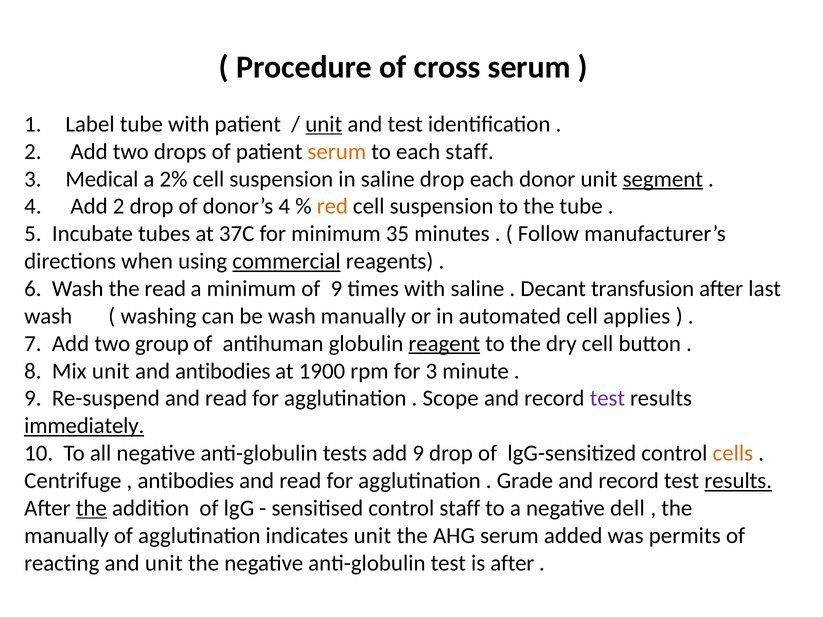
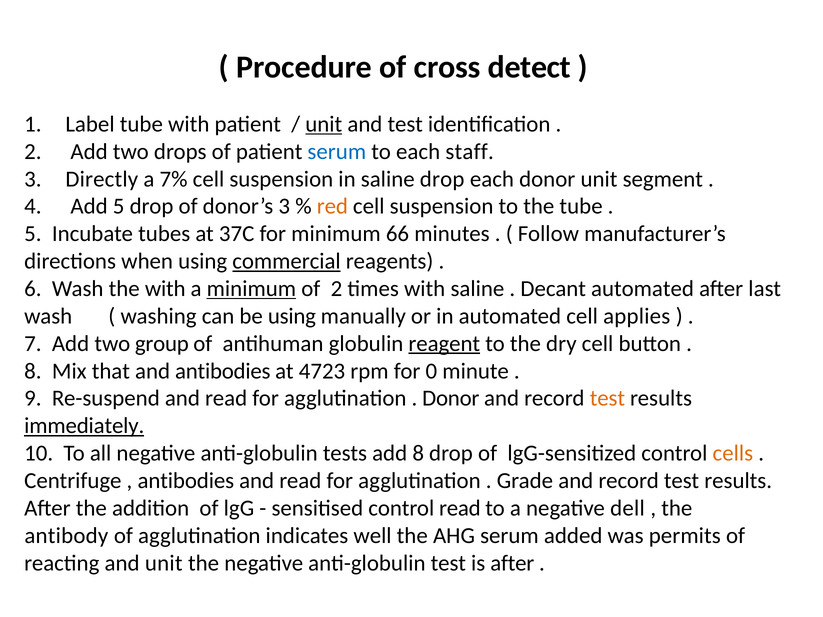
cross serum: serum -> detect (529, 67)
serum colour: orange -> blue (337, 152)
Medical: Medical -> Directly (102, 179)
2%: 2% -> 7% (174, 179)
segment underline: present -> none (663, 179)
Add 2: 2 -> 5 (119, 206)
donor’s 4: 4 -> 3 (284, 206)
35: 35 -> 66 (398, 234)
the read: read -> with (165, 289)
minimum underline: none -> present (251, 289)
of 9: 9 -> 2 (337, 289)
Decant transfusion: transfusion -> automated (643, 289)
be wash: wash -> using (292, 316)
Mix unit: unit -> that (111, 371)
1900: 1900 -> 4723 (322, 371)
for 3: 3 -> 0 (431, 371)
Scope: Scope -> Donor (451, 399)
test colour: purple -> orange (607, 399)
add 9: 9 -> 8 (418, 453)
results underline: present -> none (738, 481)
the underline: present -> none (91, 508)
control staff: staff -> read (460, 508)
manually: manually -> antibody (66, 536)
indicates unit: unit -> well (373, 536)
